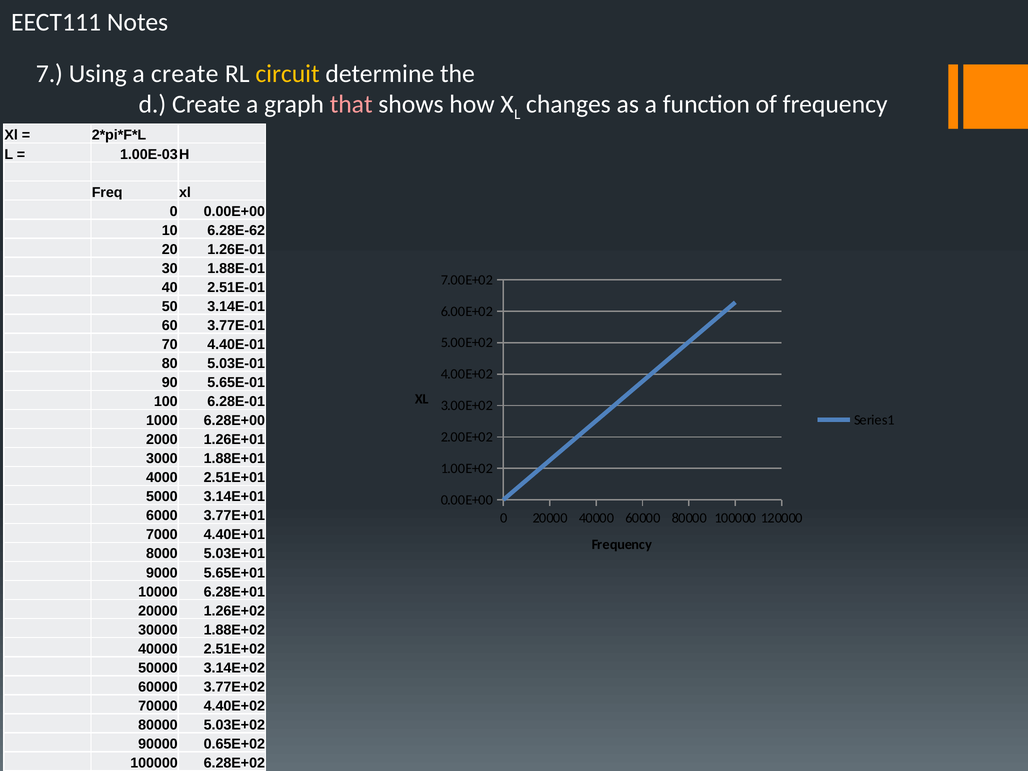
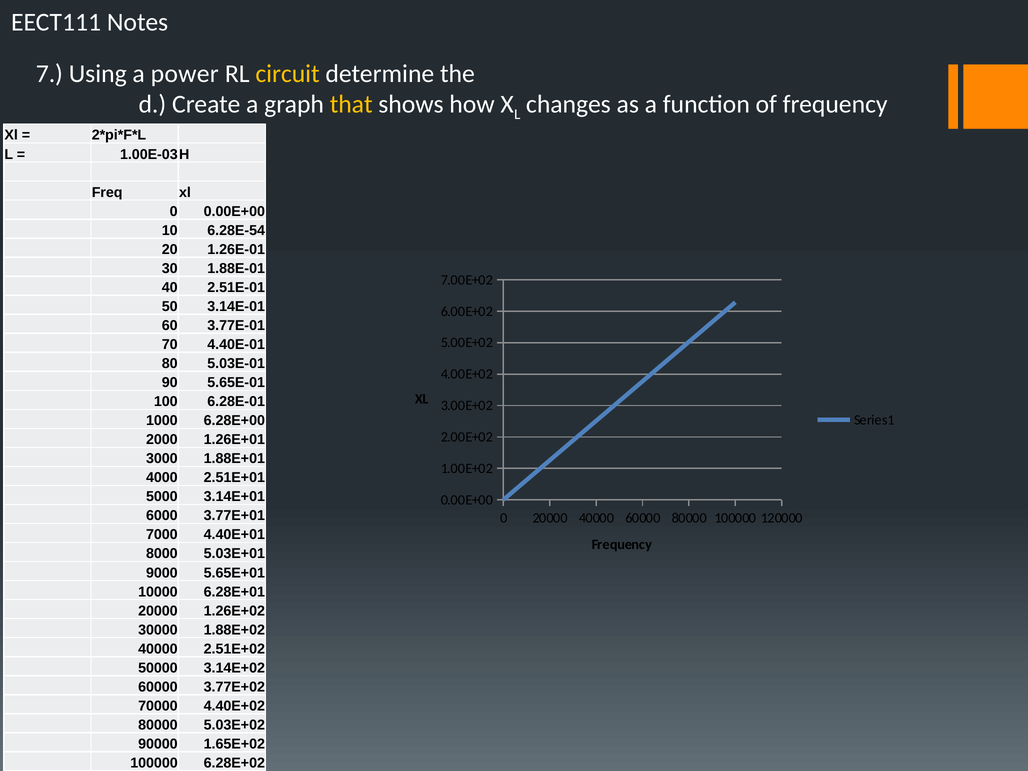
a create: create -> power (185, 74)
that colour: pink -> yellow (351, 104)
6.28E-62: 6.28E-62 -> 6.28E-54 (236, 230)
0.65E+02: 0.65E+02 -> 1.65E+02 (234, 744)
